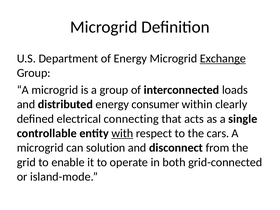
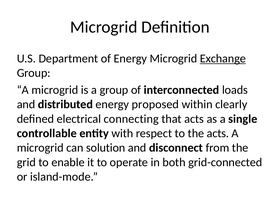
consumer: consumer -> proposed (155, 104)
with underline: present -> none (122, 133)
the cars: cars -> acts (218, 133)
